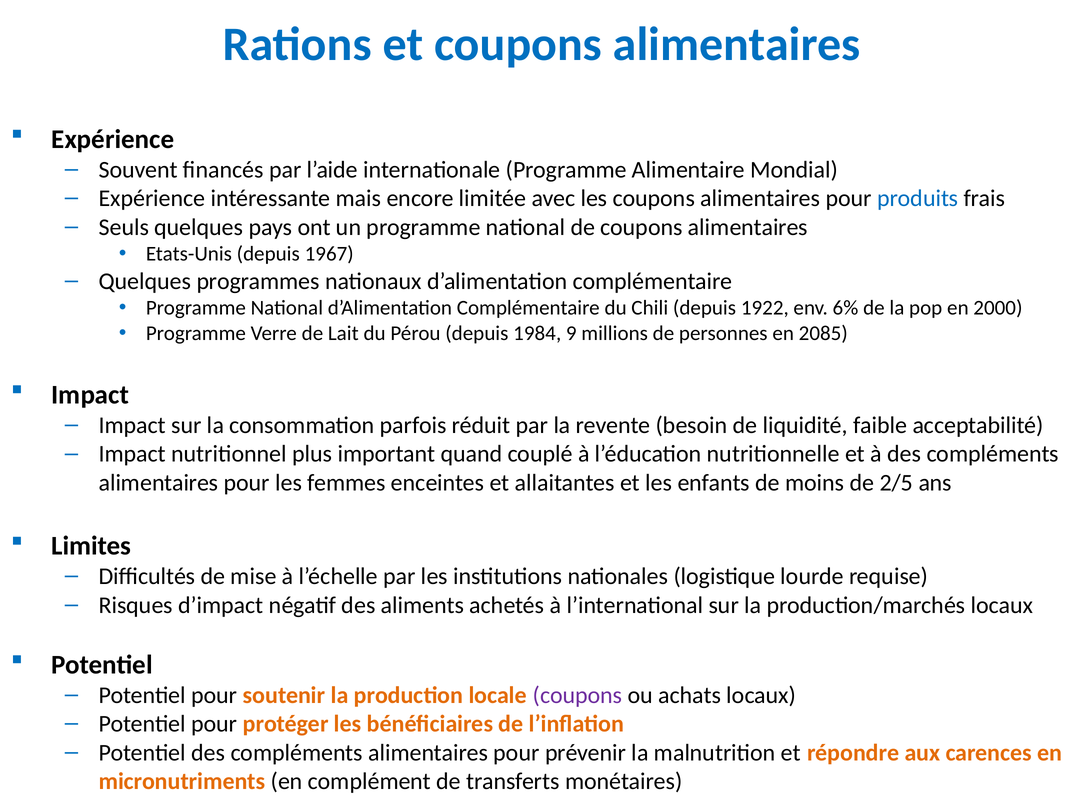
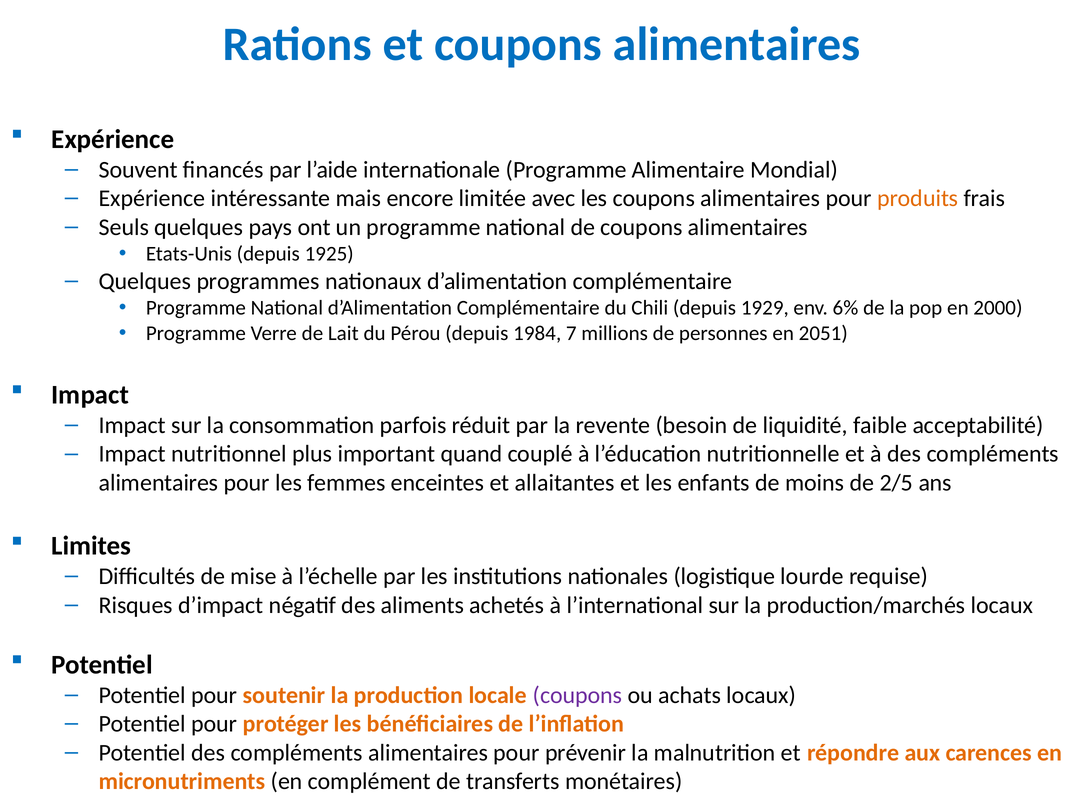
produits colour: blue -> orange (918, 199)
1967: 1967 -> 1925 (329, 254)
1922: 1922 -> 1929 (765, 308)
9: 9 -> 7 (571, 334)
2085: 2085 -> 2051 (823, 334)
